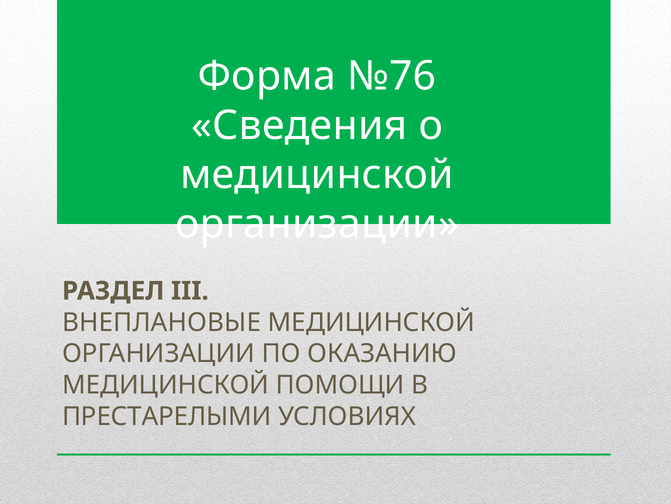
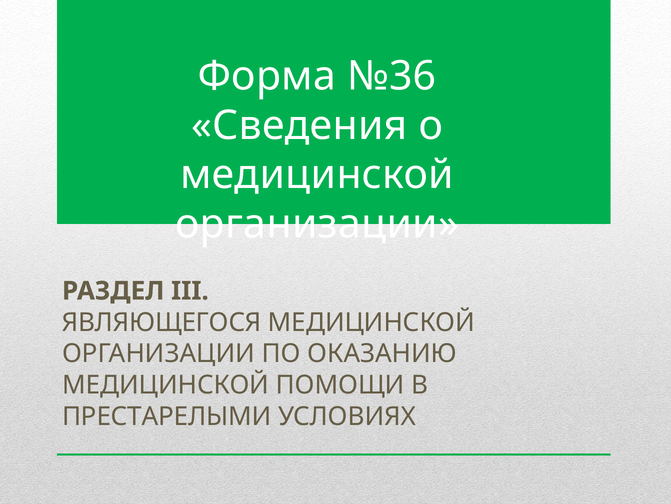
№76: №76 -> №36 (392, 76)
ВНЕПЛАНОВЫЕ: ВНЕПЛАНОВЫЕ -> ЯВЛЯЮЩЕГОСЯ (162, 322)
